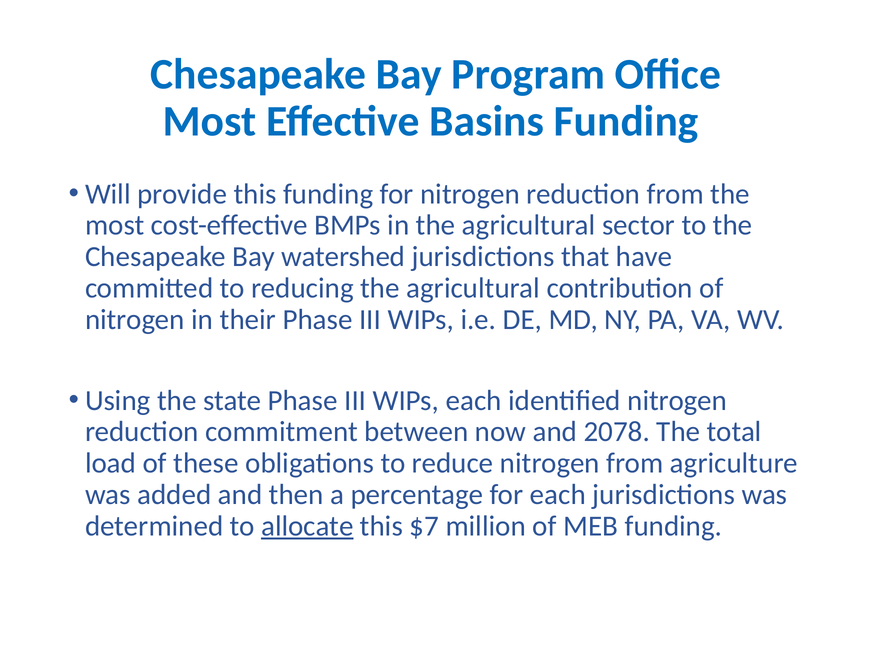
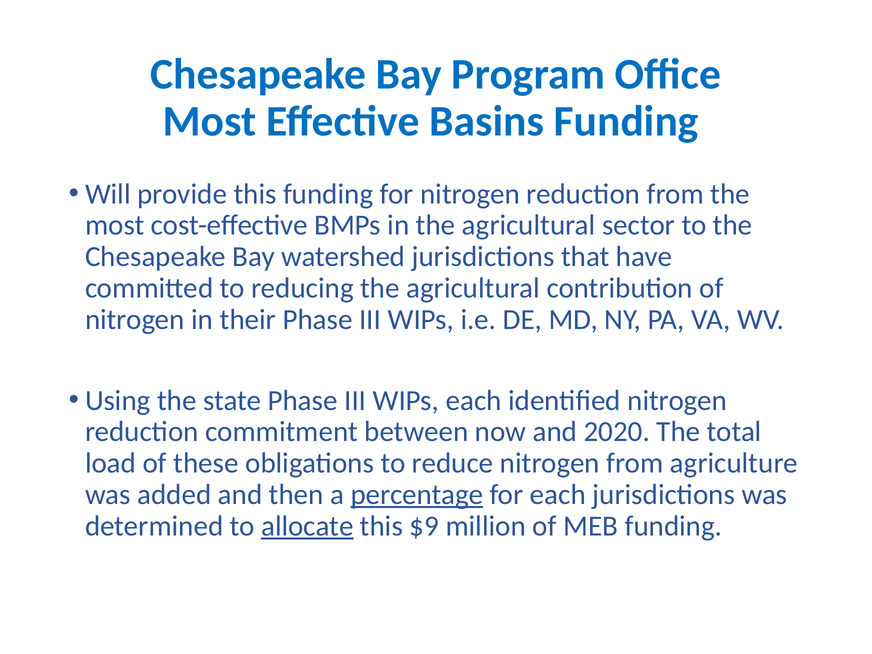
2078: 2078 -> 2020 (617, 432)
percentage underline: none -> present (417, 495)
$7: $7 -> $9 (424, 526)
